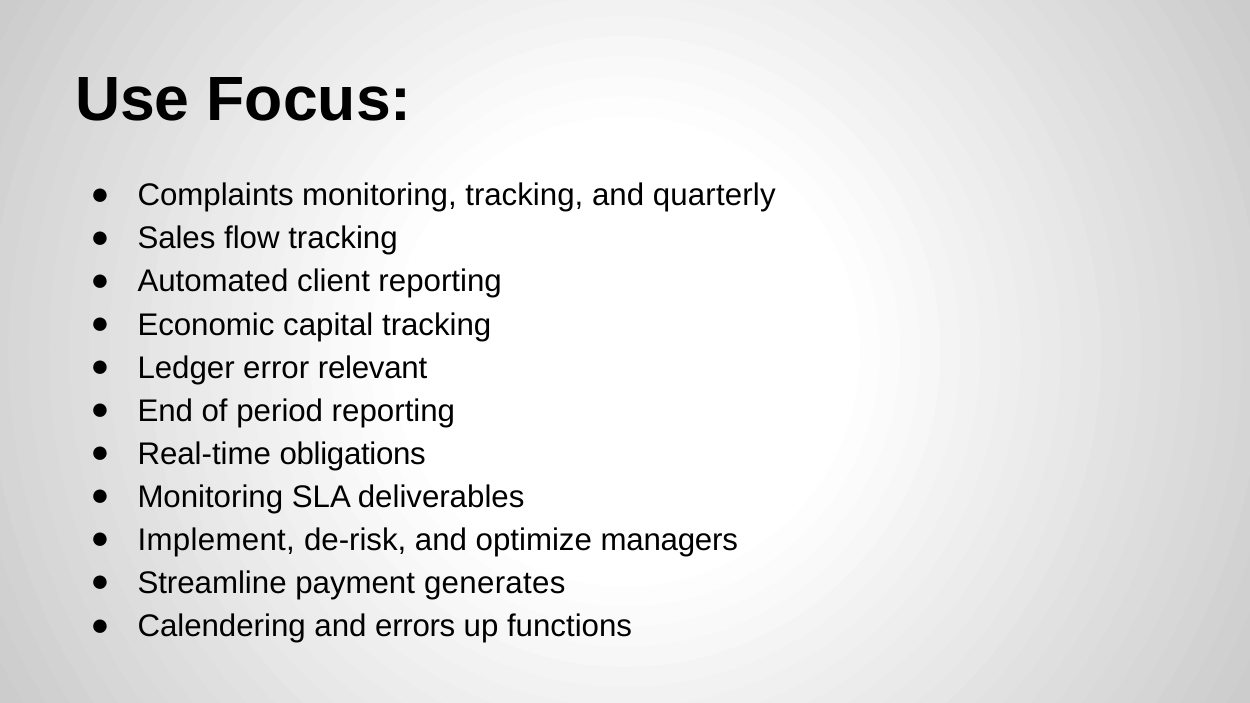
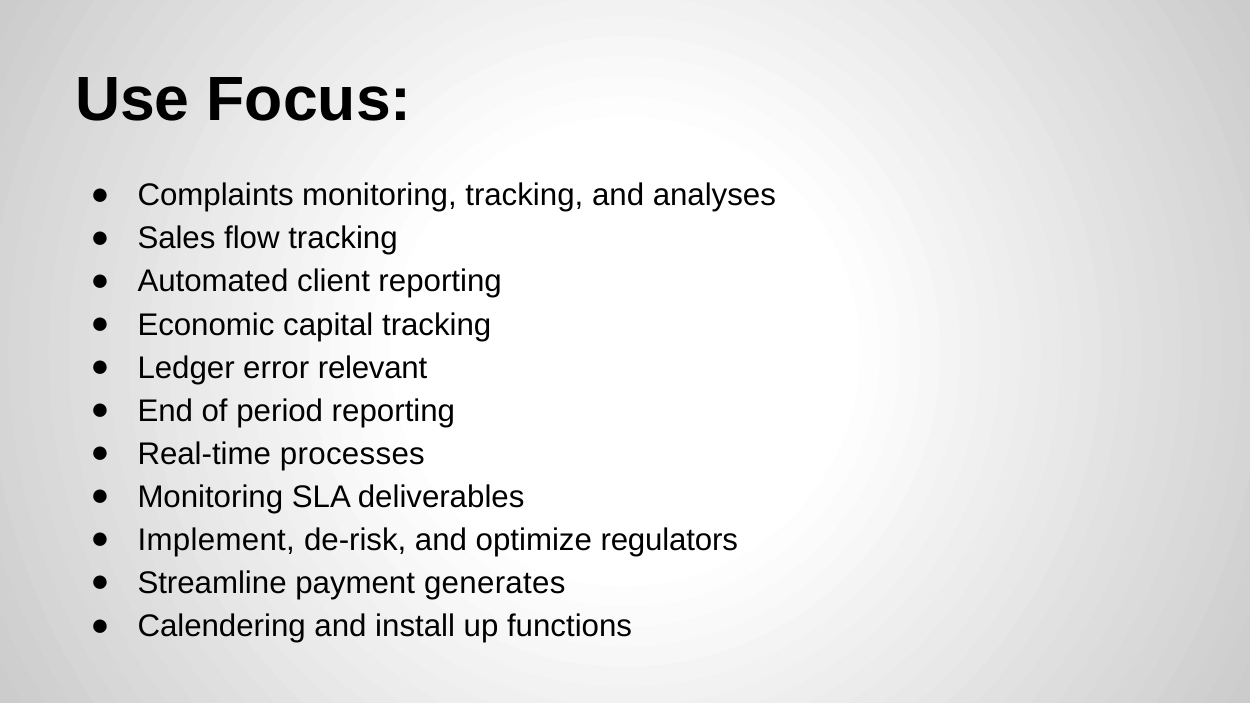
quarterly: quarterly -> analyses (714, 195)
obligations: obligations -> processes (352, 454)
managers: managers -> regulators (669, 540)
errors: errors -> install (415, 627)
